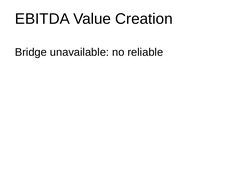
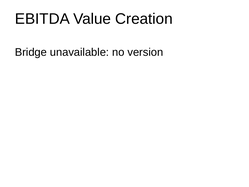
reliable: reliable -> version (145, 52)
